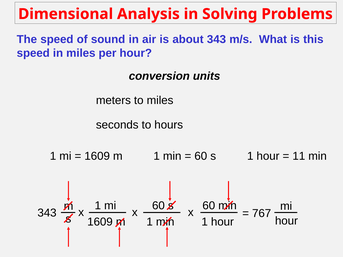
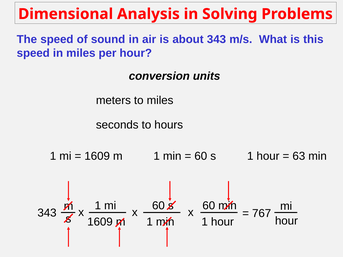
11: 11 -> 63 (299, 156)
